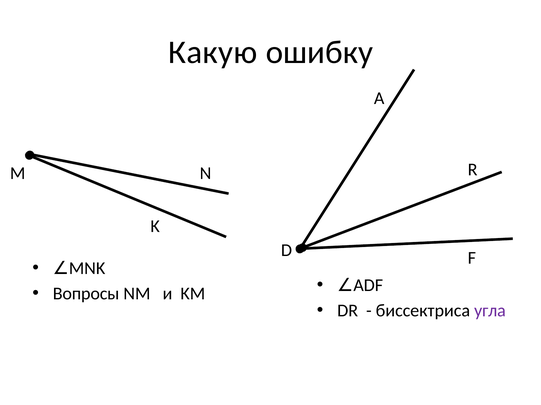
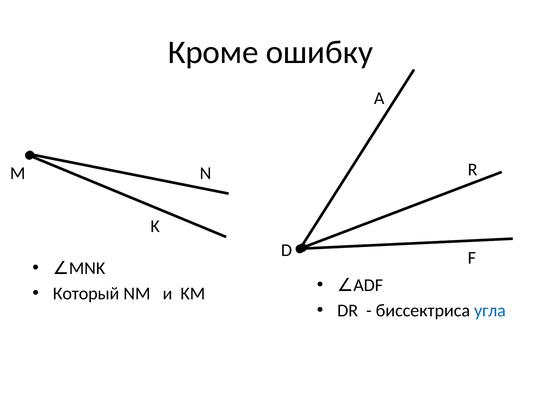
Какую: Какую -> Кроме (213, 52)
Вопросы: Вопросы -> Который (86, 294)
угла colour: purple -> blue (490, 311)
